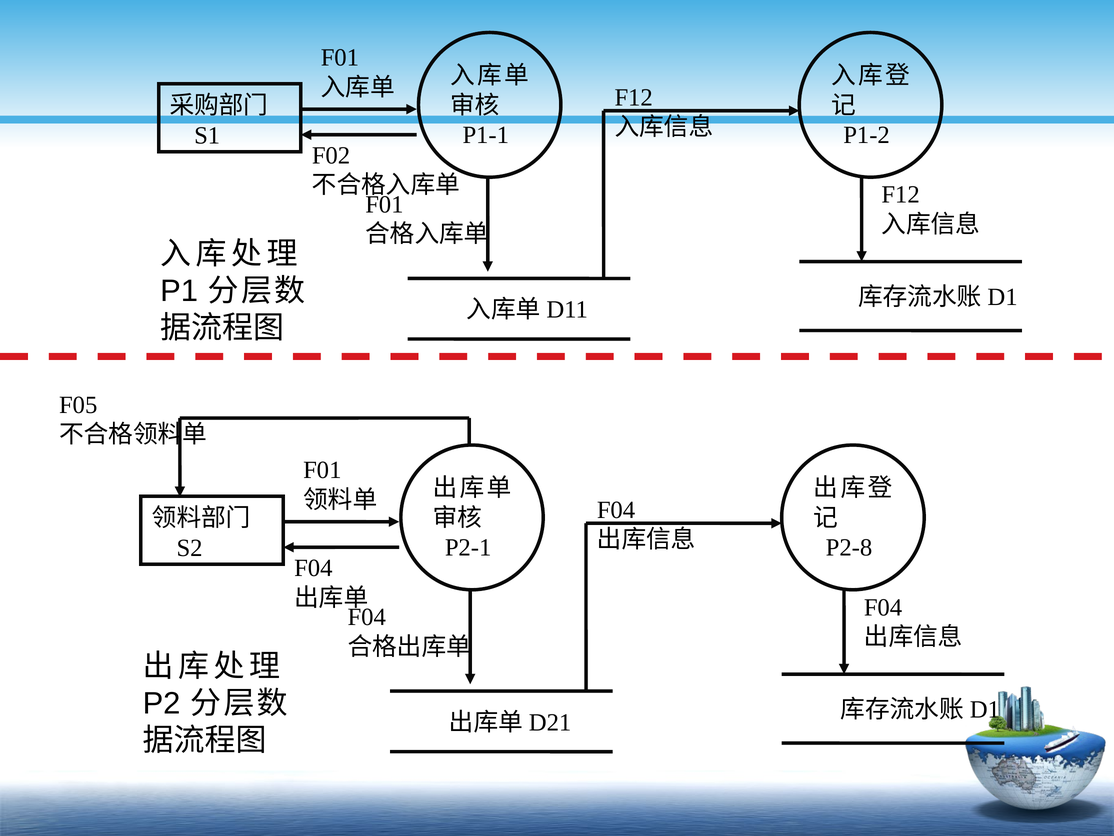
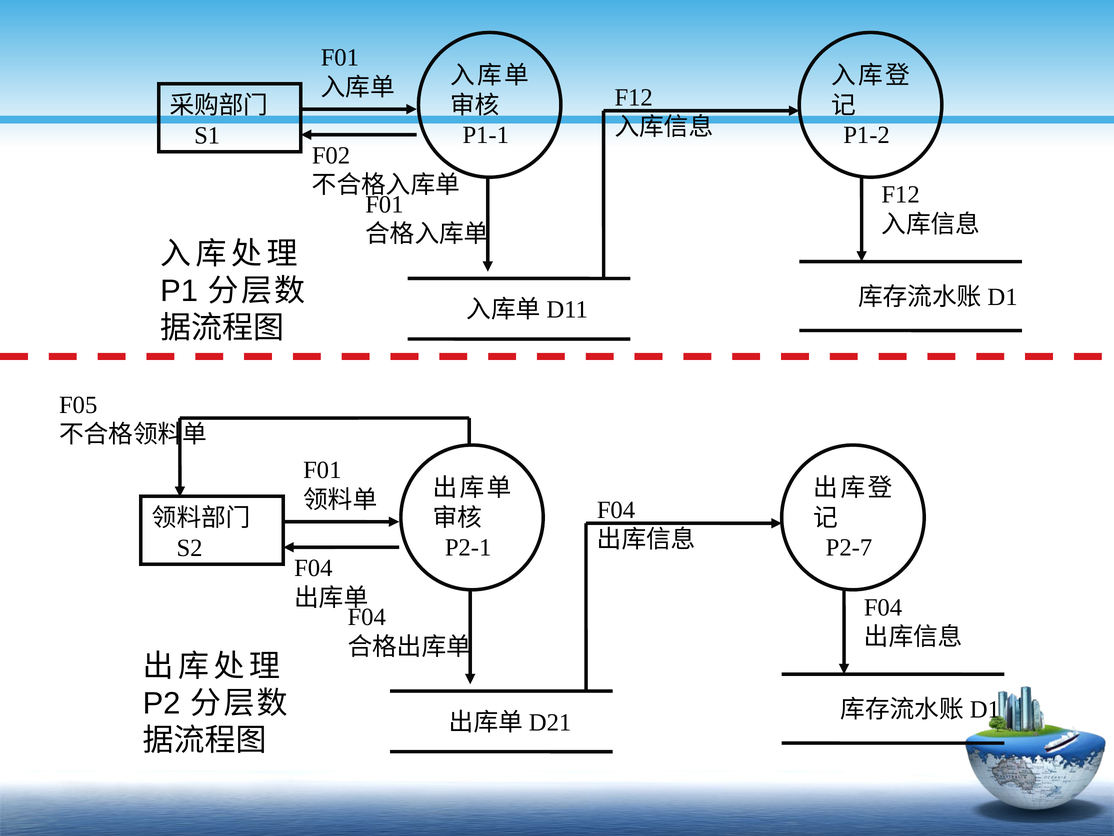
P2-8: P2-8 -> P2-7 (849, 547)
